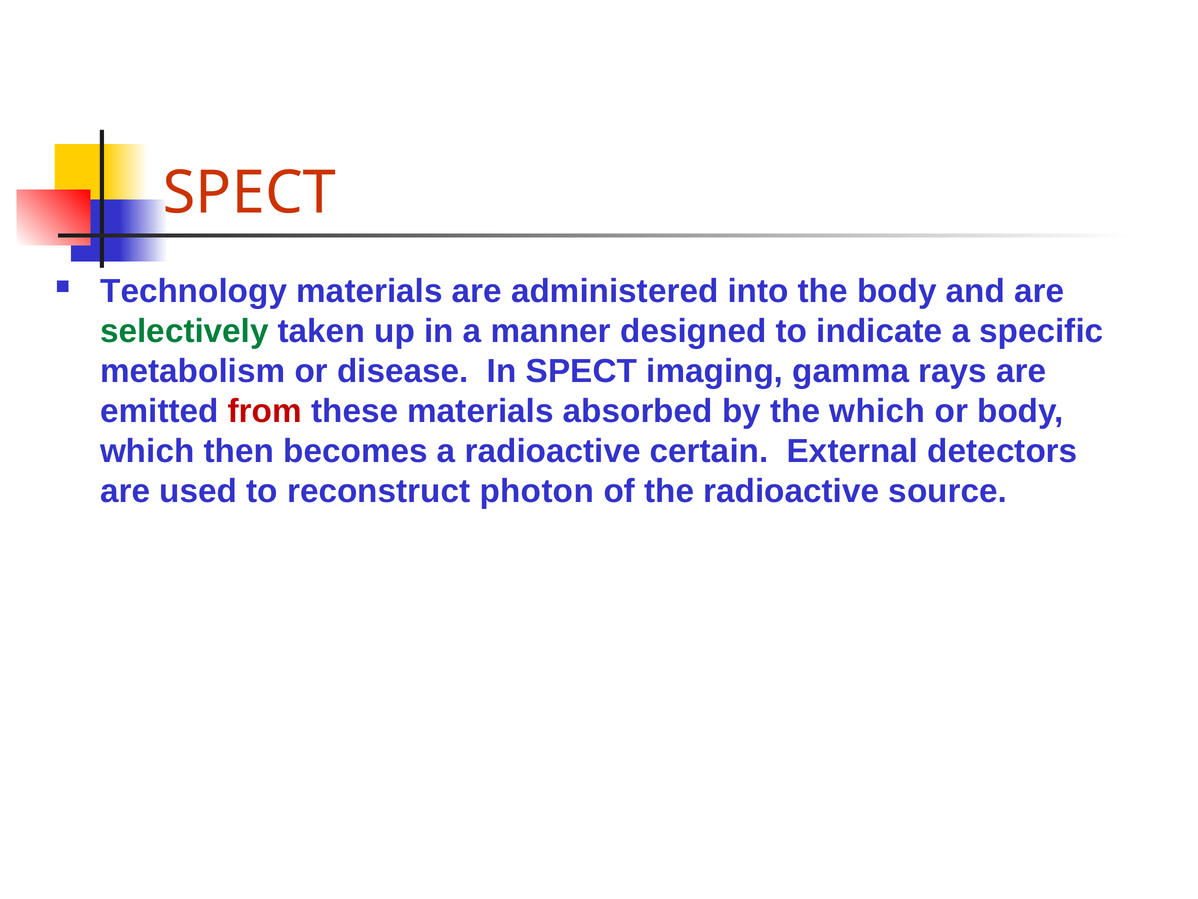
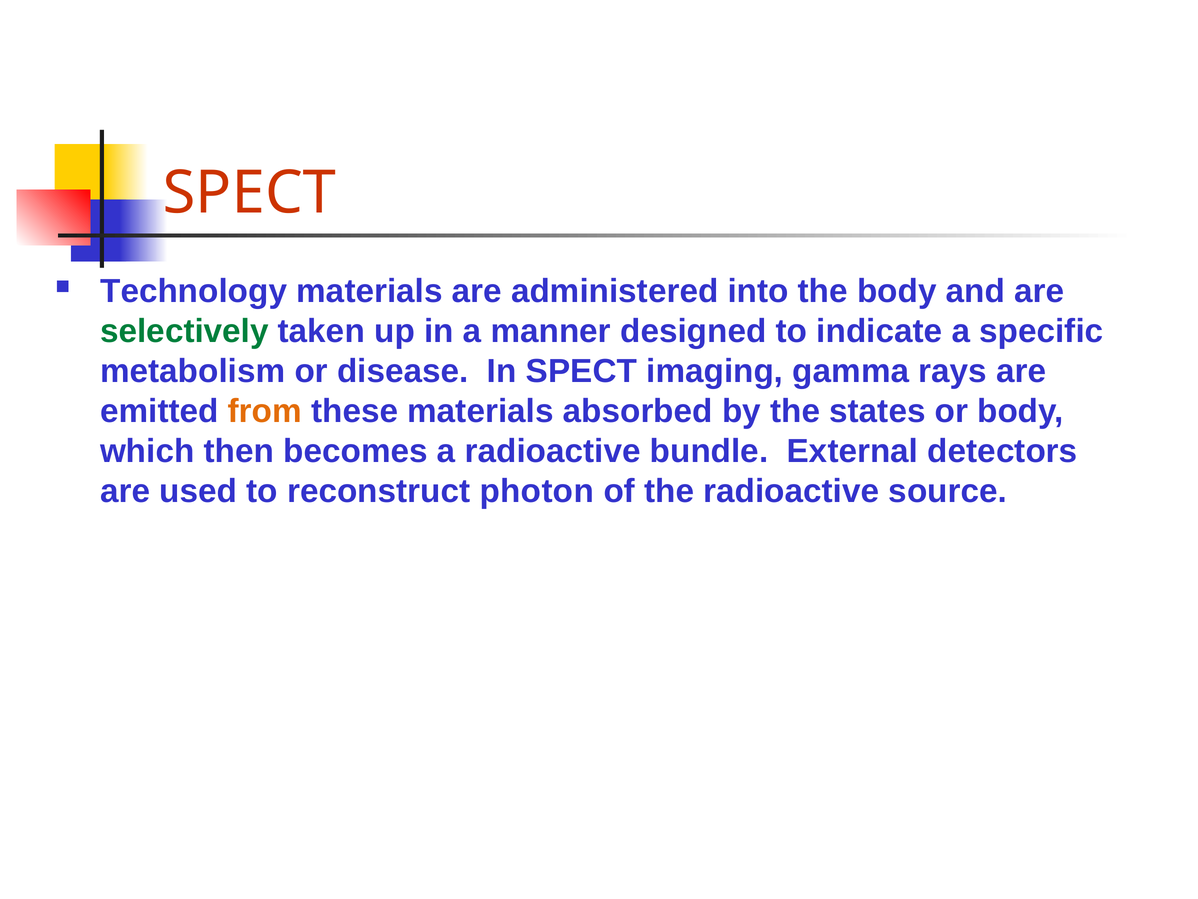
from colour: red -> orange (265, 411)
the which: which -> states (877, 411)
certain: certain -> bundle (709, 451)
